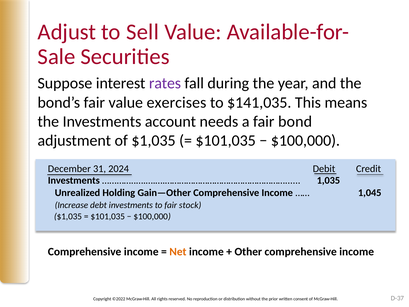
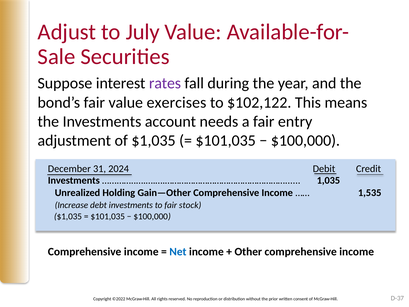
Sell: Sell -> July (143, 32)
$141,035: $141,035 -> $102,122 (259, 102)
bond: bond -> entry (295, 121)
1,045: 1,045 -> 1,535 (370, 192)
Net colour: orange -> blue (178, 251)
